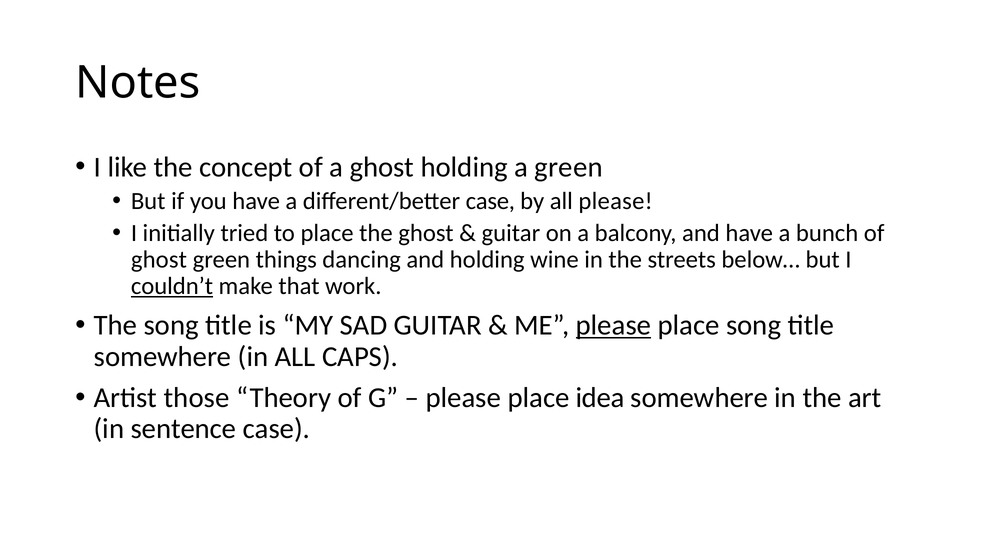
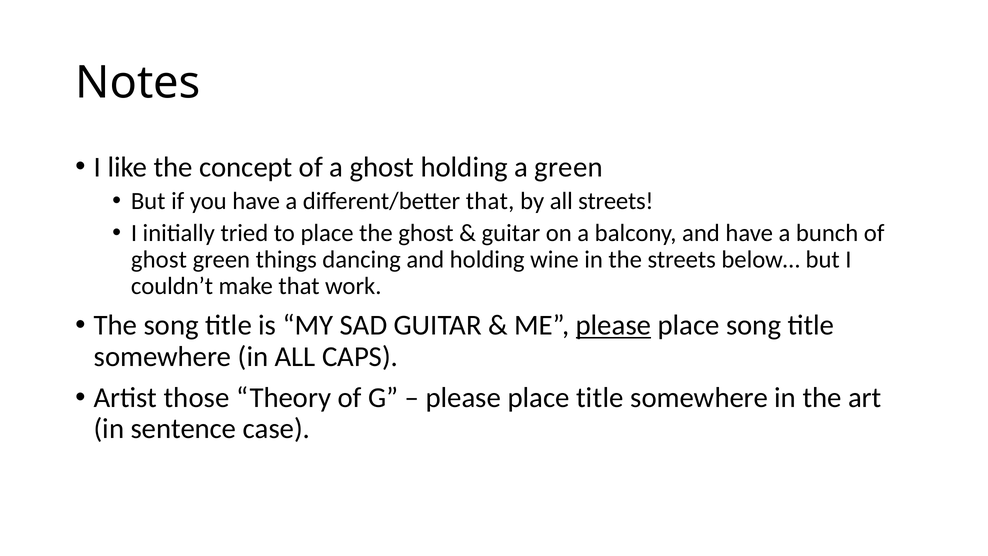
different/better case: case -> that (490, 201)
all please: please -> streets (616, 201)
couldn’t underline: present -> none (172, 286)
place idea: idea -> title (600, 398)
